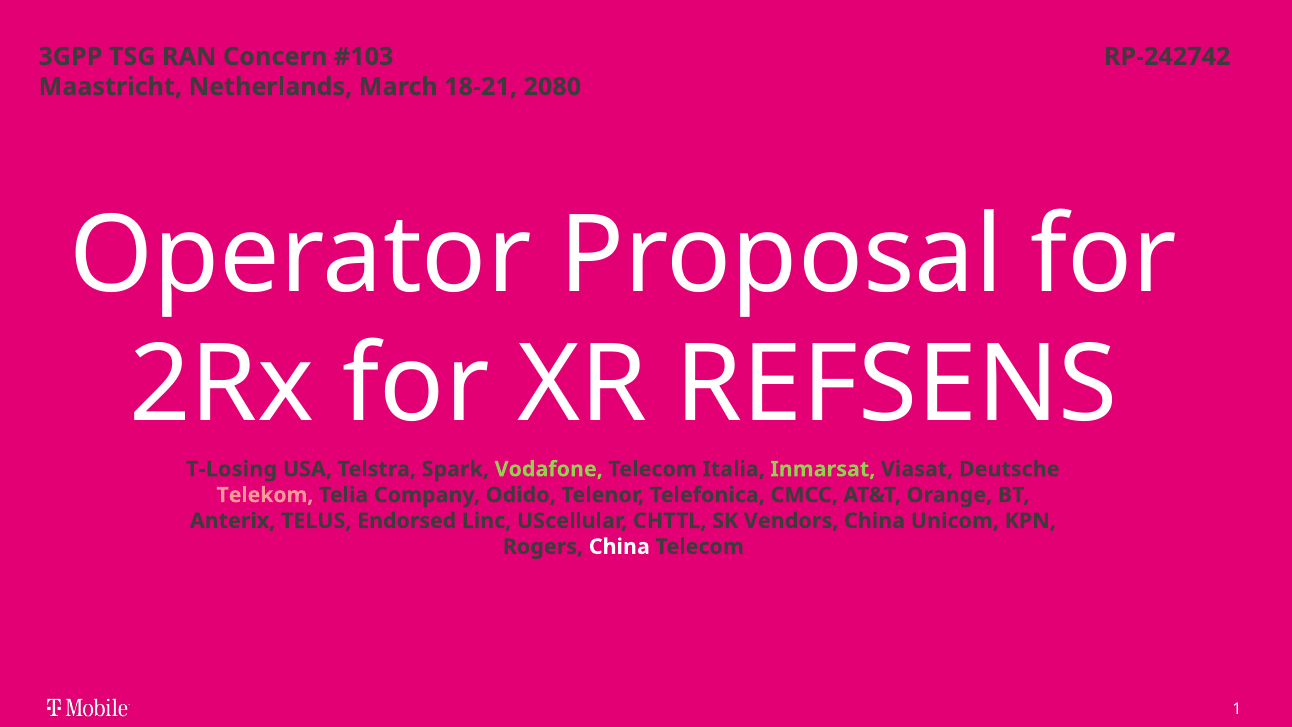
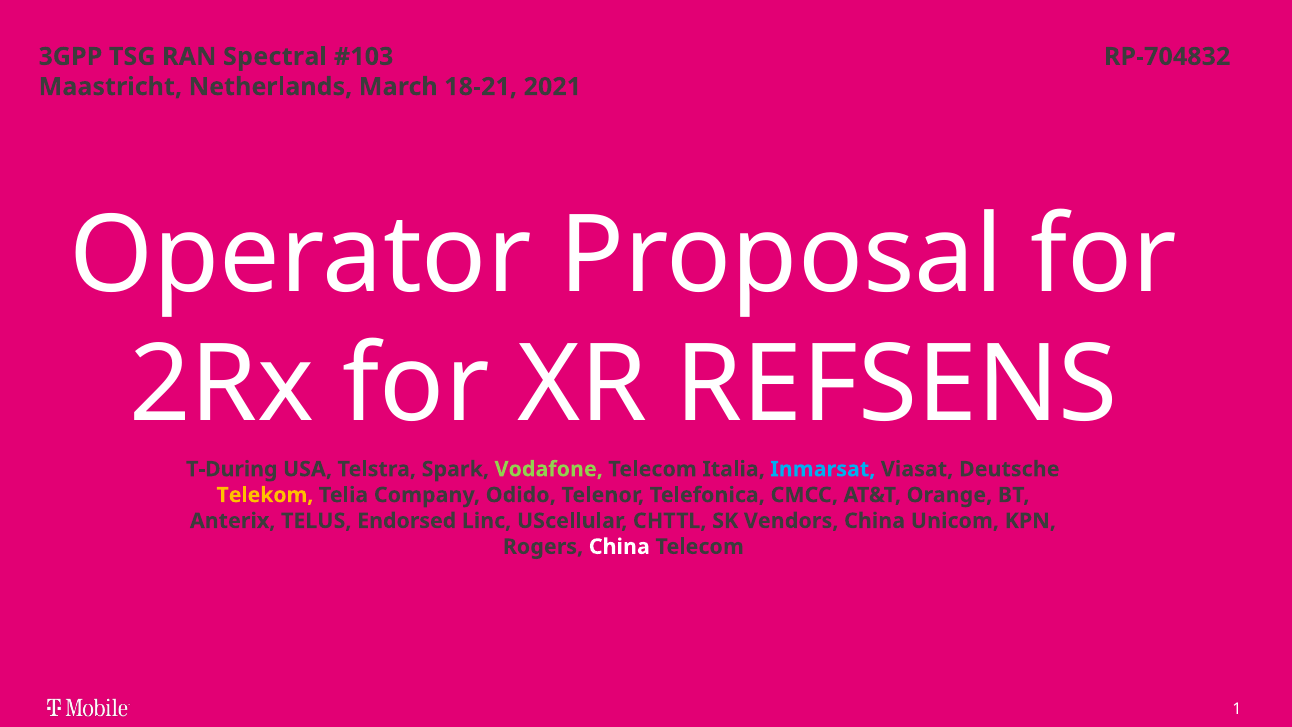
Concern: Concern -> Spectral (275, 57)
RP-242742: RP-242742 -> RP-704832 (1167, 57)
2080: 2080 -> 2021 (552, 87)
T-Losing: T-Losing -> T-During (232, 469)
Inmarsat colour: light green -> light blue (823, 469)
Telekom colour: pink -> yellow (265, 495)
